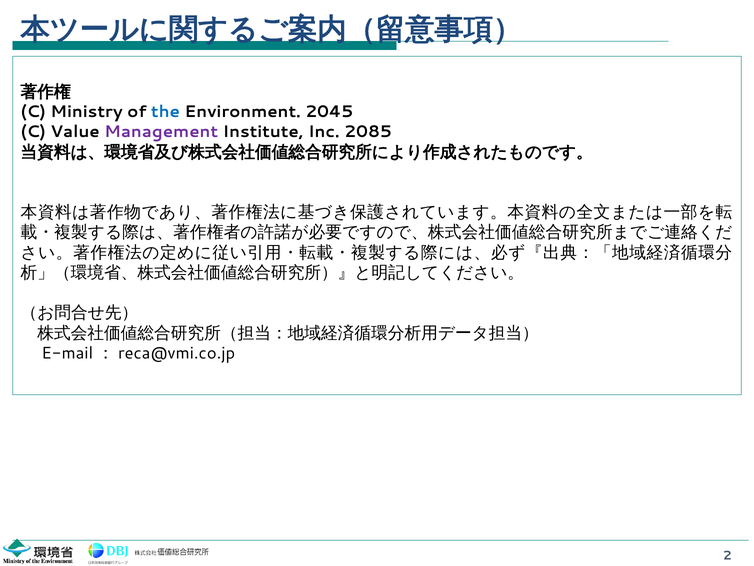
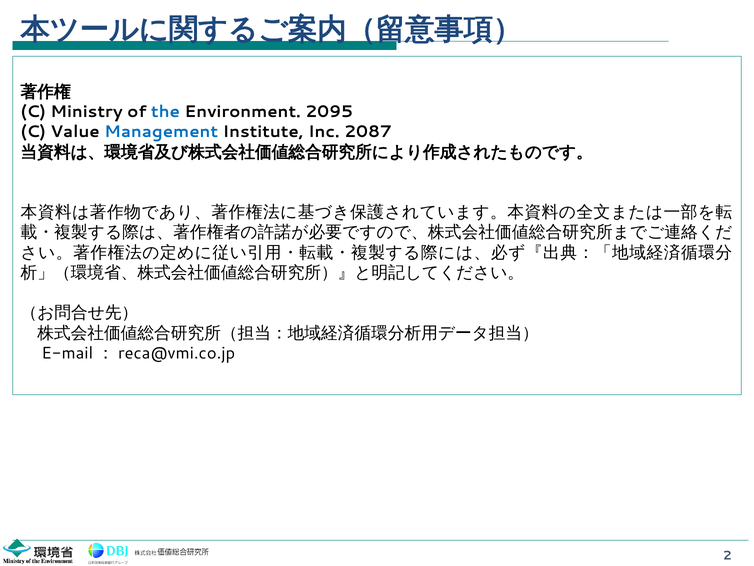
2045: 2045 -> 2095 (329, 112)
Management colour: purple -> blue (161, 132)
2085: 2085 -> 2087 (368, 132)
